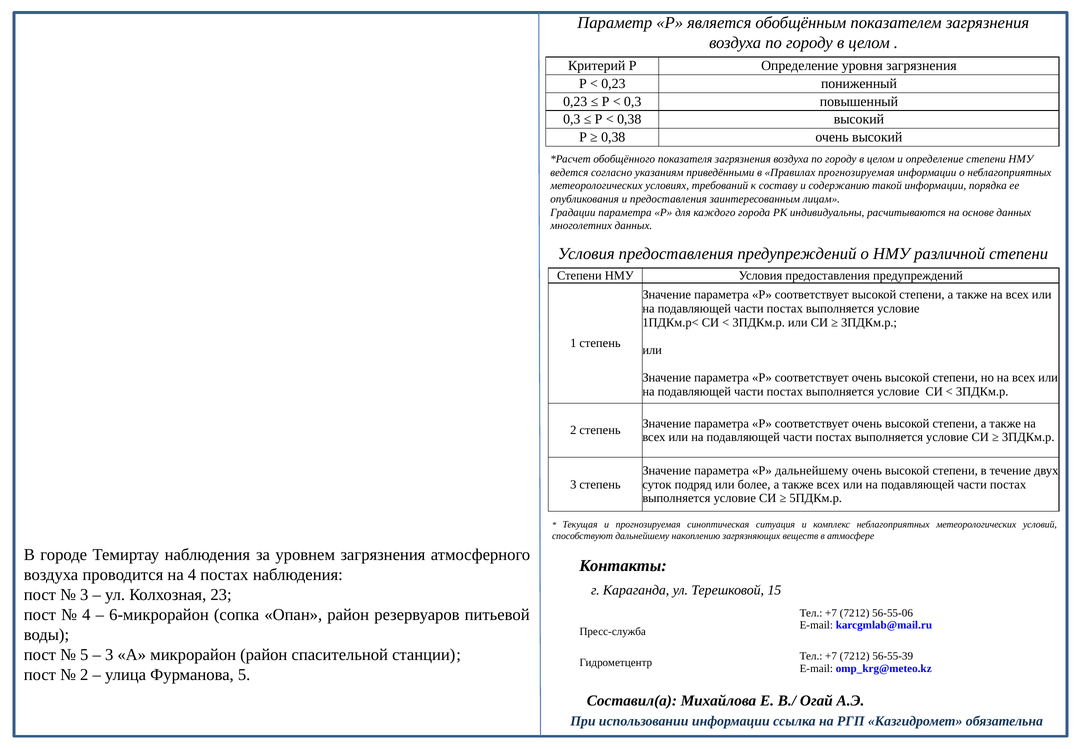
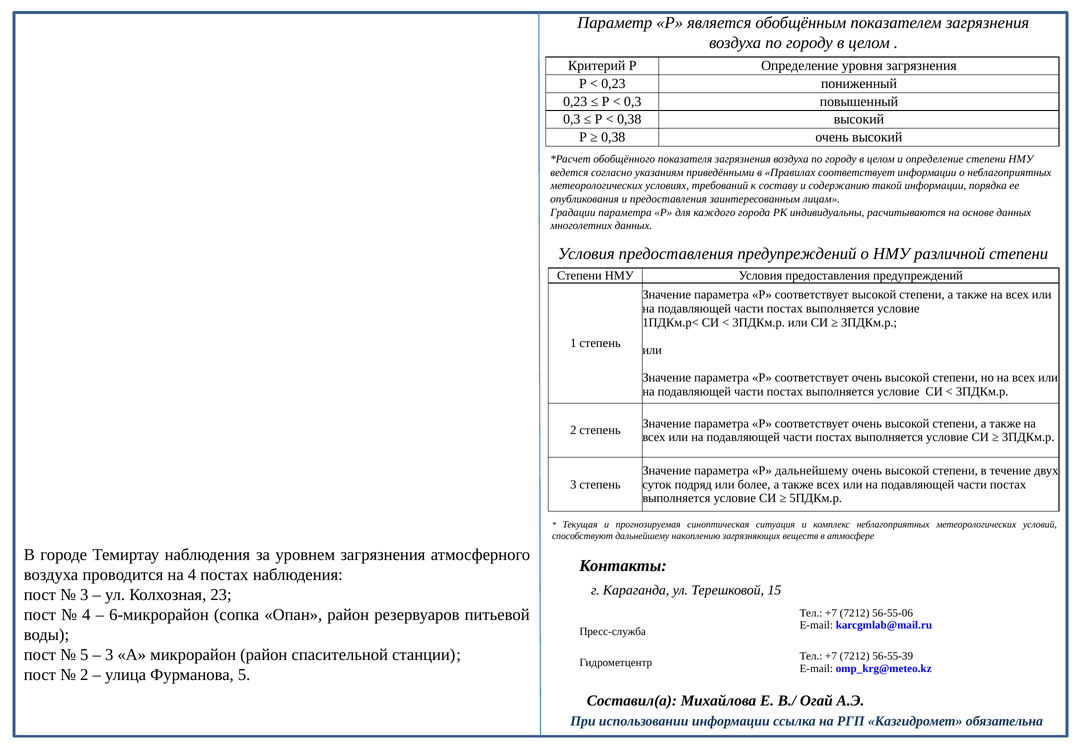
Правилах прогнозируемая: прогнозируемая -> соответствует (856, 172)
